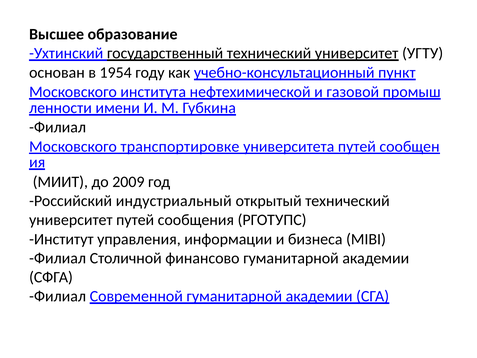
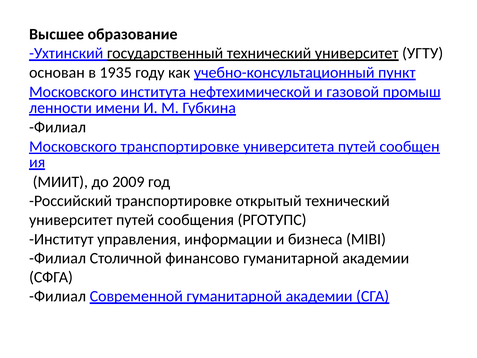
1954: 1954 -> 1935 (116, 73)
Российский индустриальный: индустриальный -> транспортировке (174, 201)
